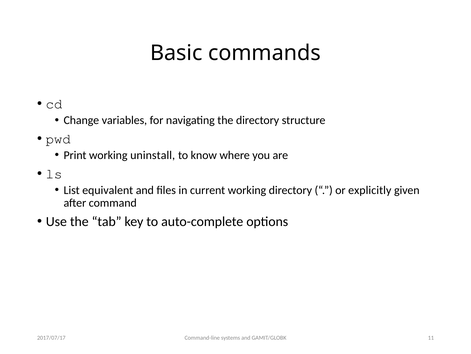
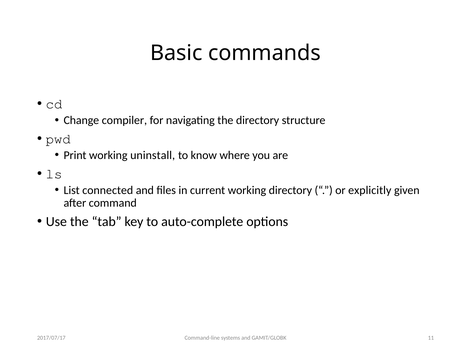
variables: variables -> compiler (124, 120)
equivalent: equivalent -> connected (108, 190)
